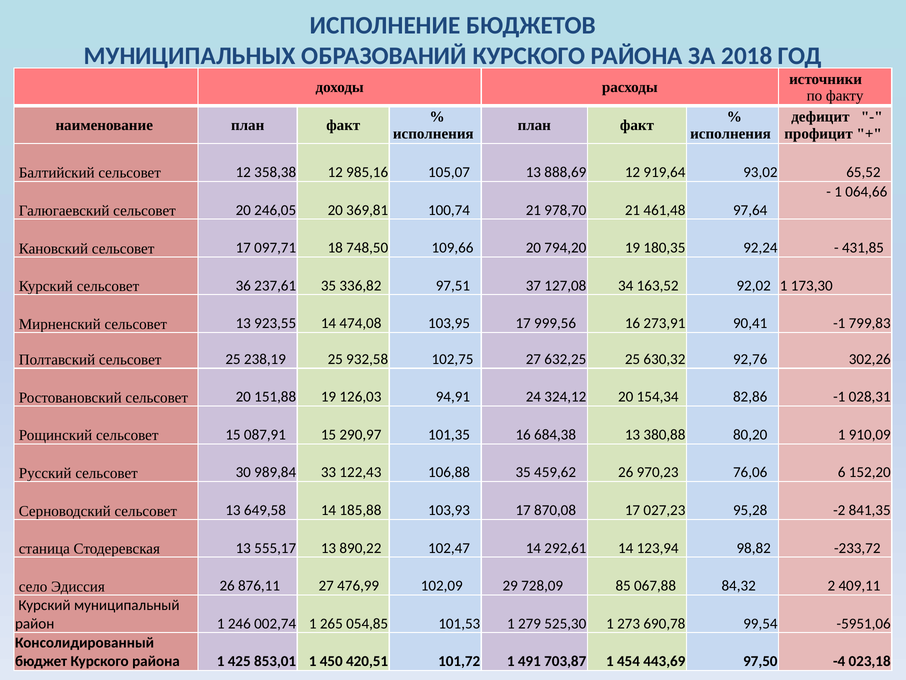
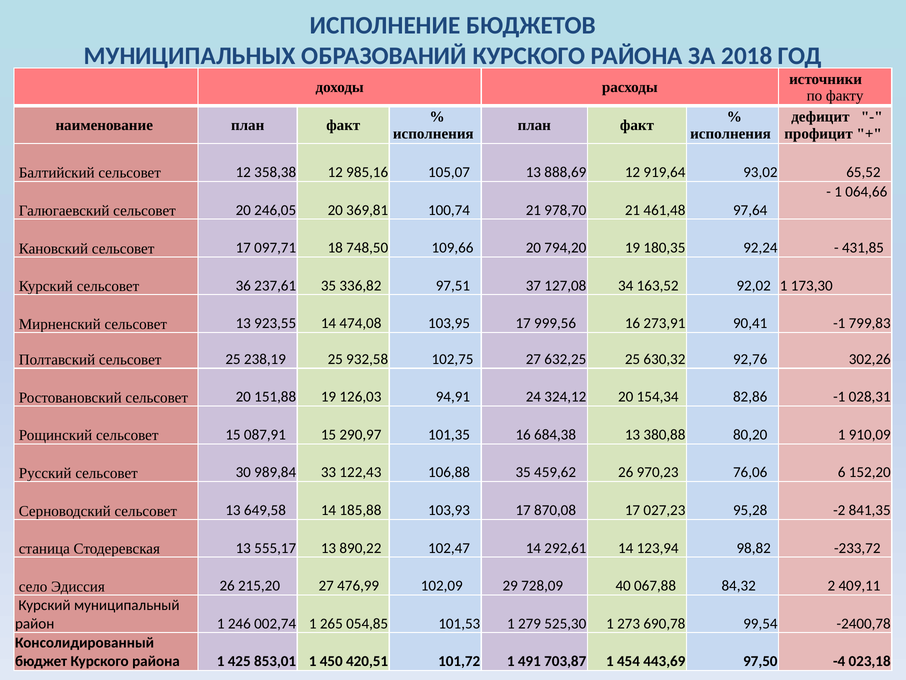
876,11: 876,11 -> 215,20 (259, 585)
85: 85 -> 40 (623, 585)
-5951,06: -5951,06 -> -2400,78 (864, 623)
